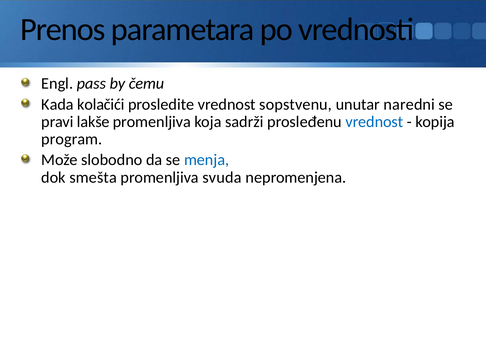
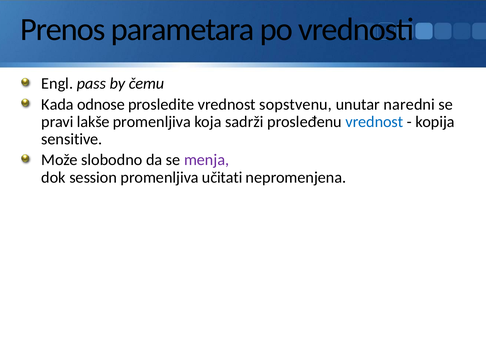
kolačići: kolačići -> odnose (101, 104)
program: program -> sensitive (72, 139)
menja colour: blue -> purple (207, 160)
smešta: smešta -> session (93, 178)
svuda: svuda -> učitati (222, 178)
